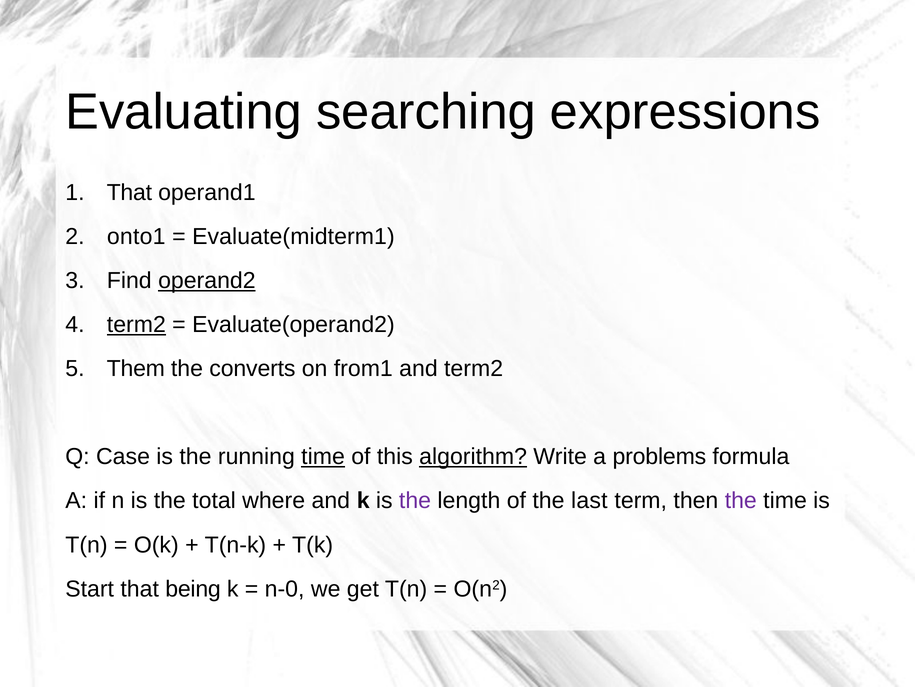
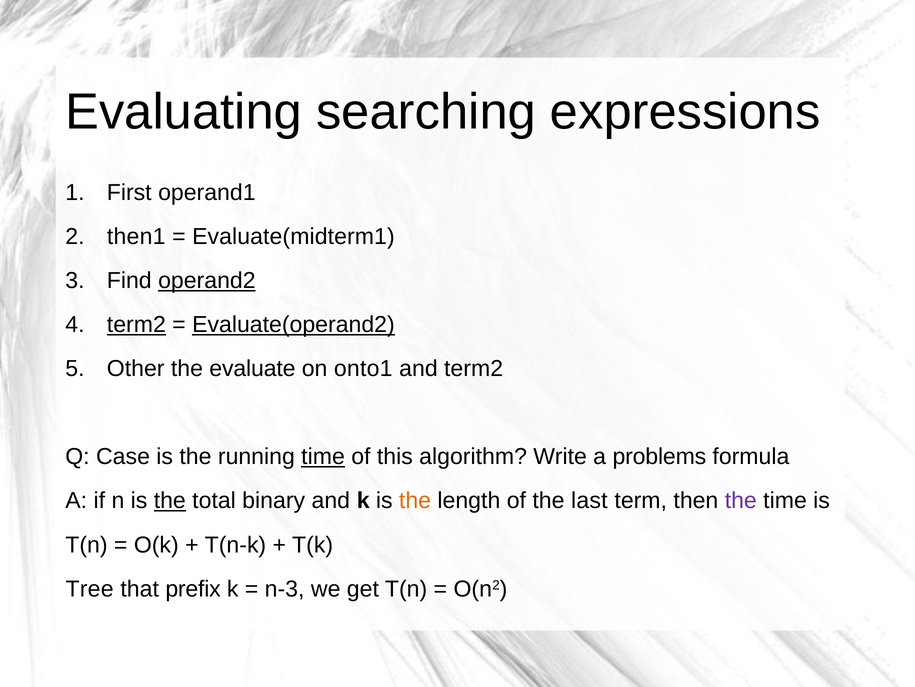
That: That -> First (129, 192)
onto1: onto1 -> then1 (136, 236)
Evaluate(operand2 underline: none -> present (293, 324)
Them: Them -> Other (136, 368)
converts: converts -> evaluate (252, 368)
from1: from1 -> onto1 (363, 368)
algorithm underline: present -> none (473, 456)
the underline: none -> present (170, 500)
where: where -> binary (274, 500)
the colour: purple -> orange (415, 500)
Start: Start -> Tree (90, 588)
being: being -> prefix (193, 588)
n-0: n-0 -> n-3 (285, 588)
